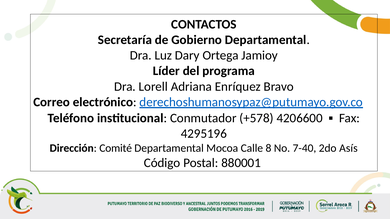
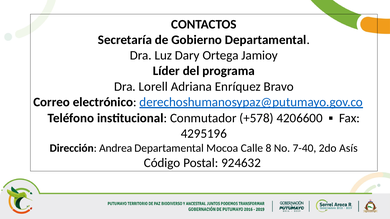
Comité: Comité -> Andrea (116, 148)
880001: 880001 -> 924632 (241, 163)
